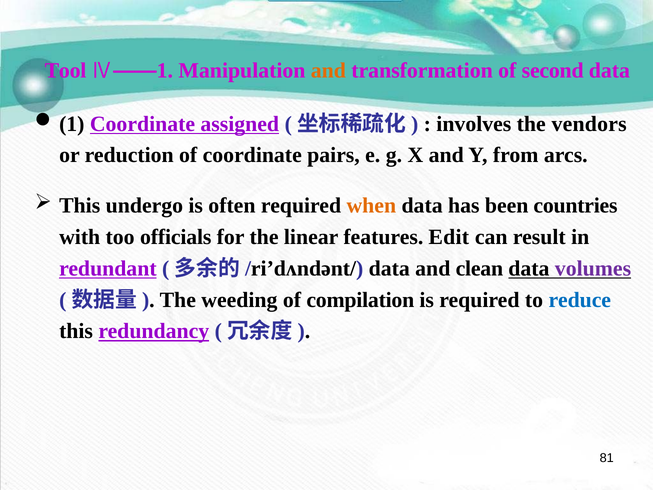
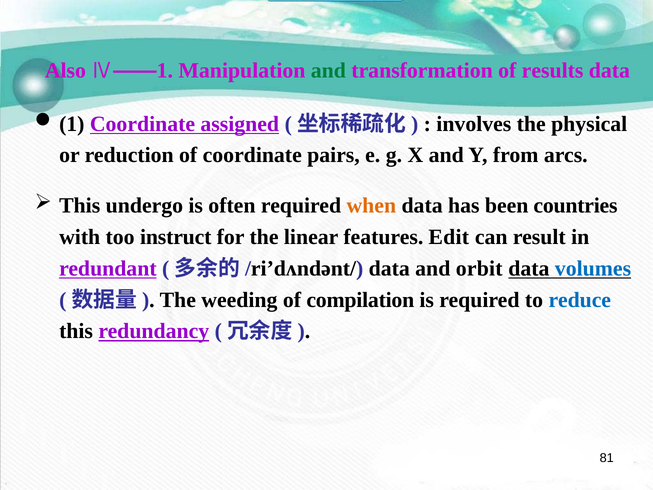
Tool: Tool -> Also (65, 71)
and colour: orange -> green (328, 71)
second: second -> results (553, 71)
vendors: vendors -> physical (589, 124)
officials: officials -> instruct (176, 237)
clean: clean -> orbit (479, 268)
volumes colour: purple -> blue (593, 268)
